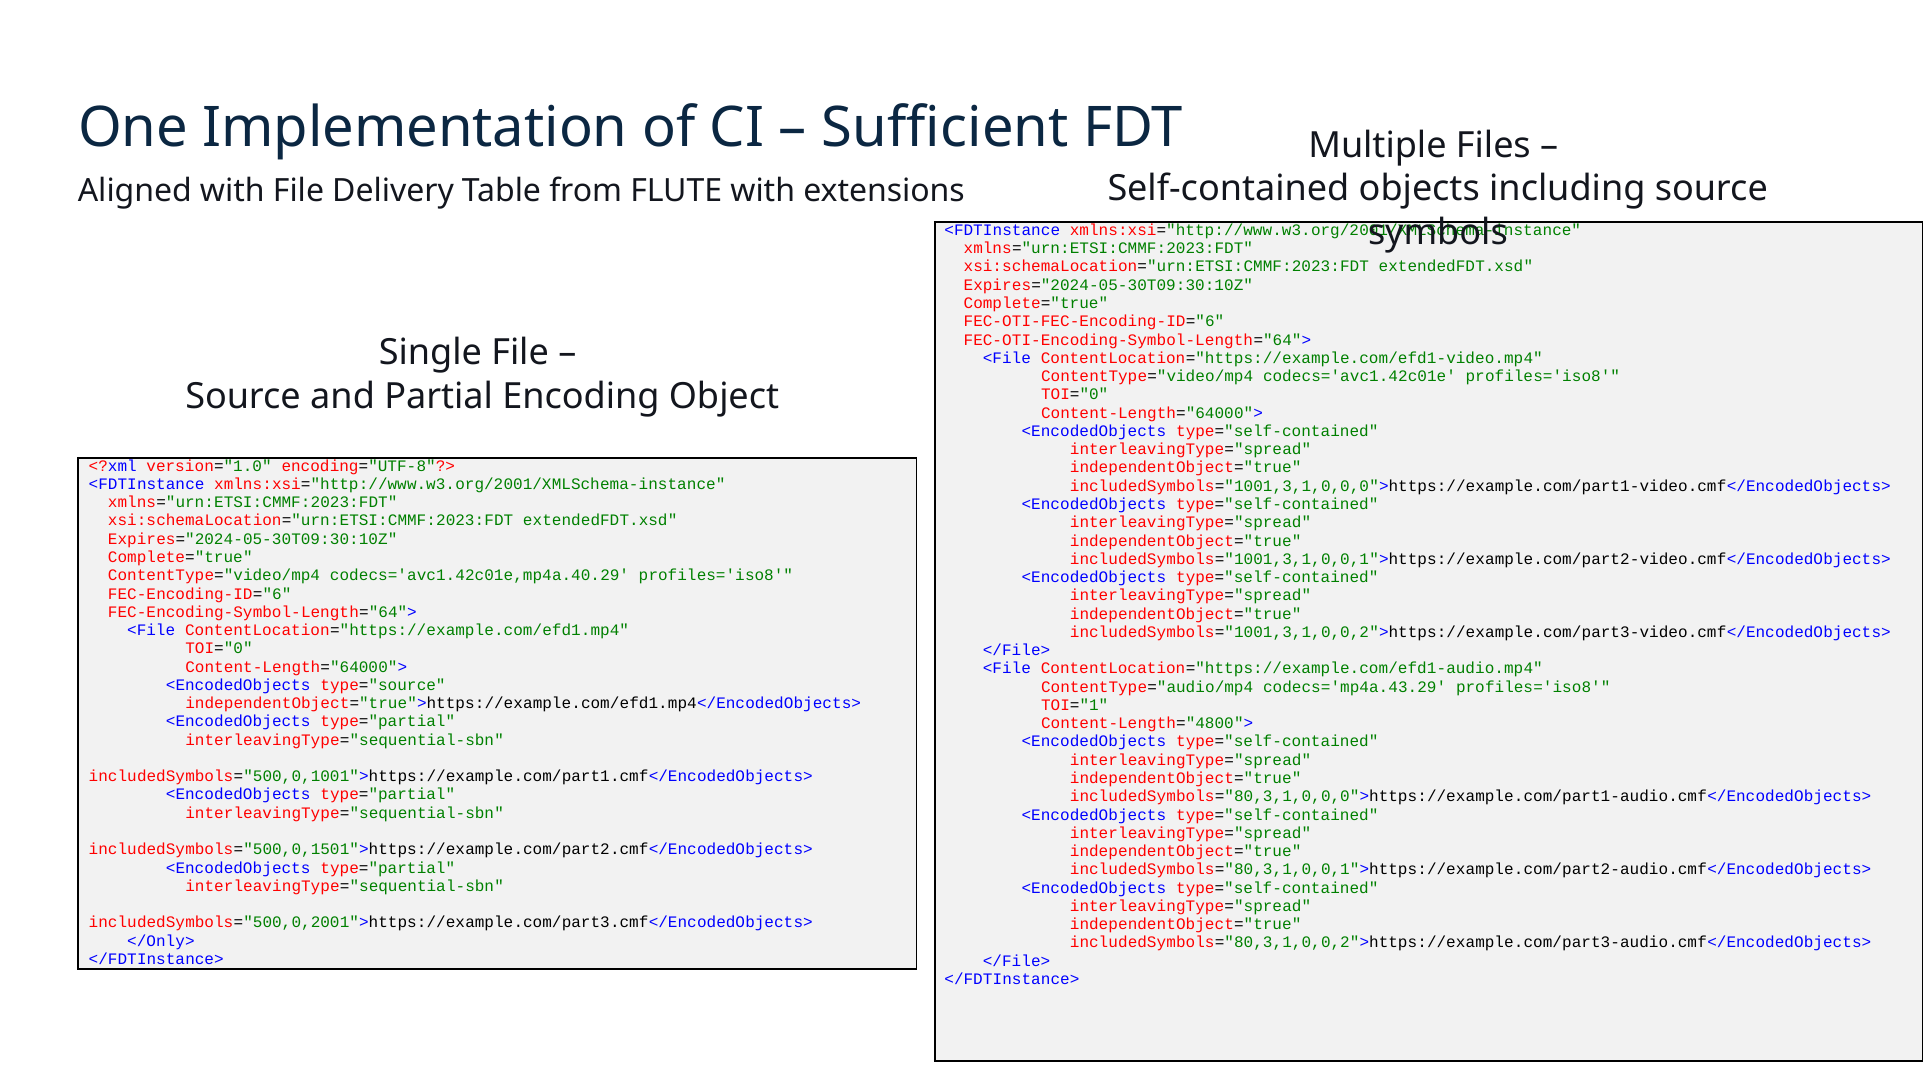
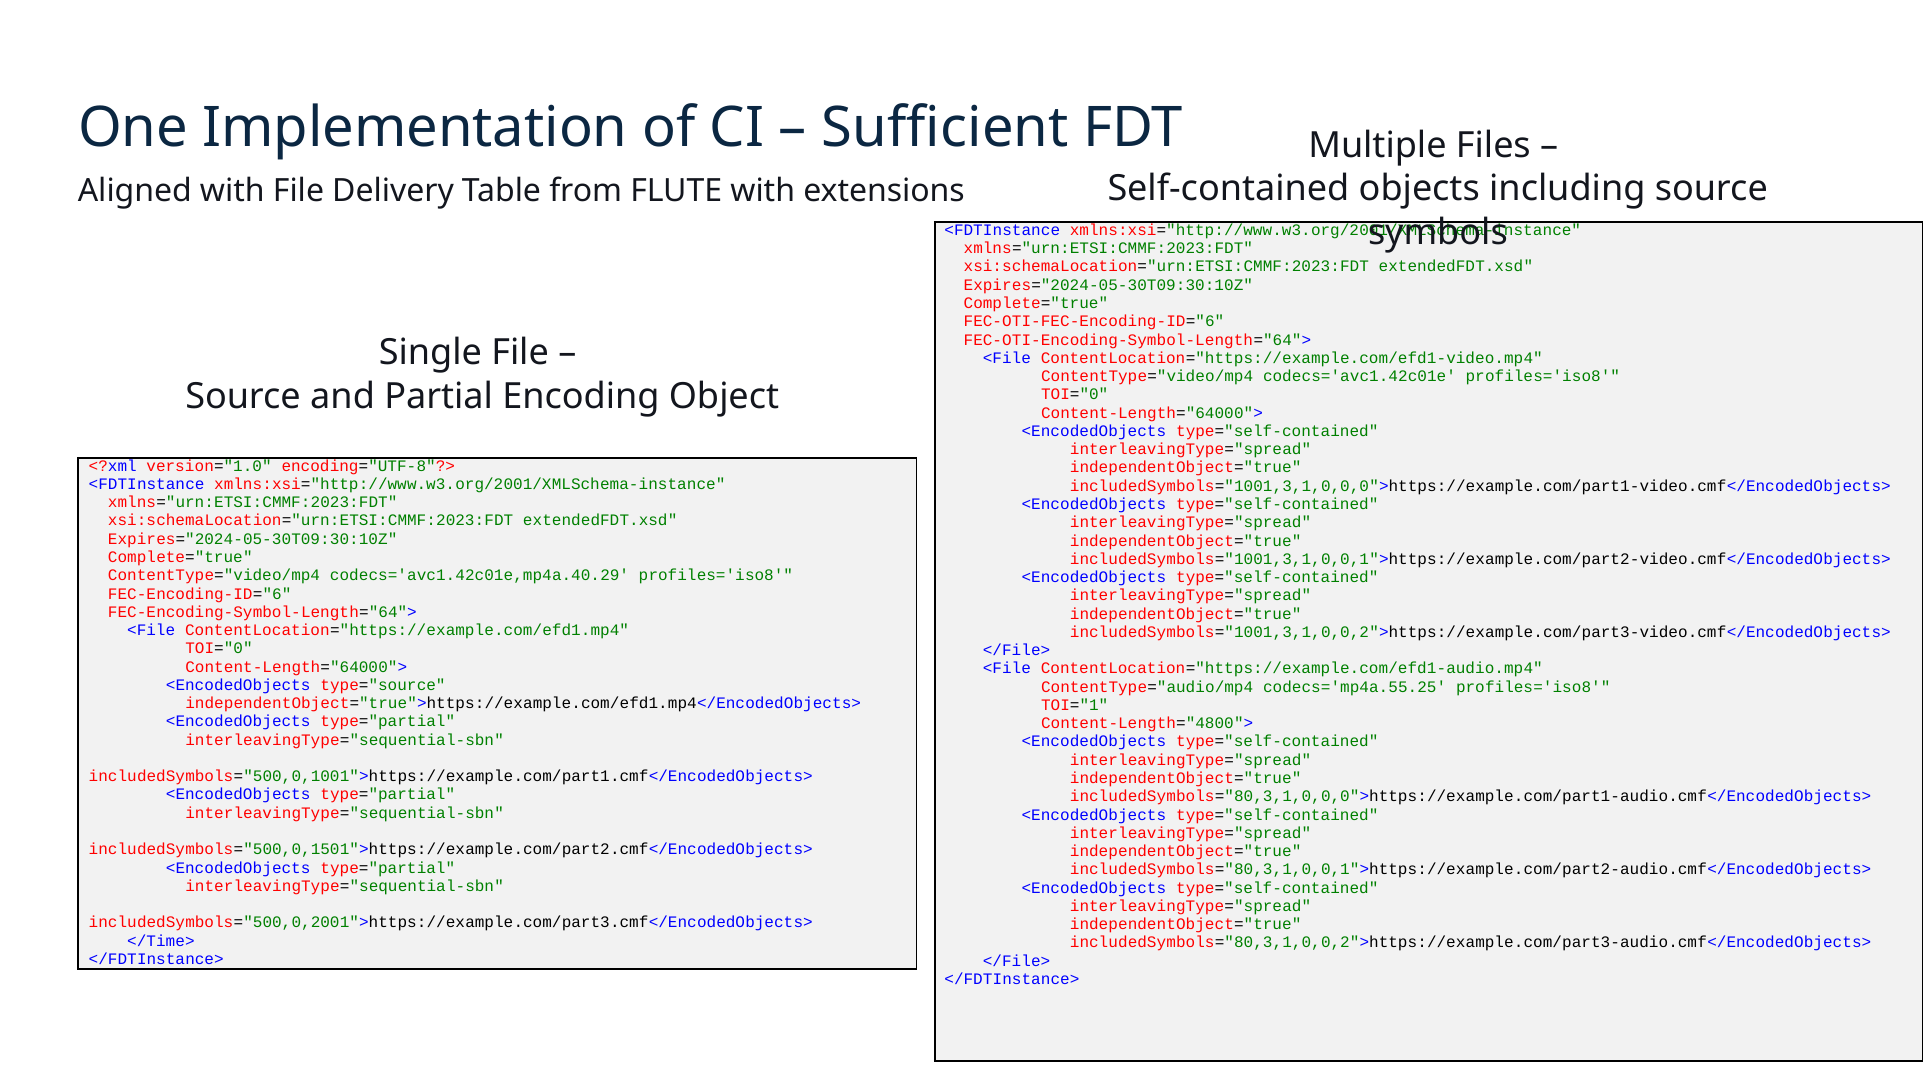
codecs='mp4a.43.29: codecs='mp4a.43.29 -> codecs='mp4a.55.25 (1355, 687)
</Only>: </Only> -> </Time> (161, 941)
